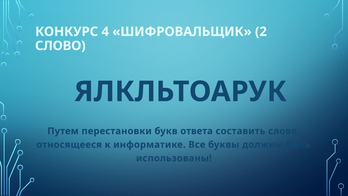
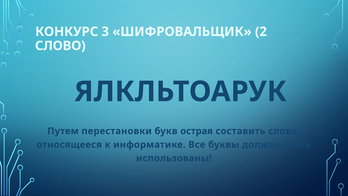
4: 4 -> 3 (105, 32)
ответа: ответа -> острая (197, 131)
